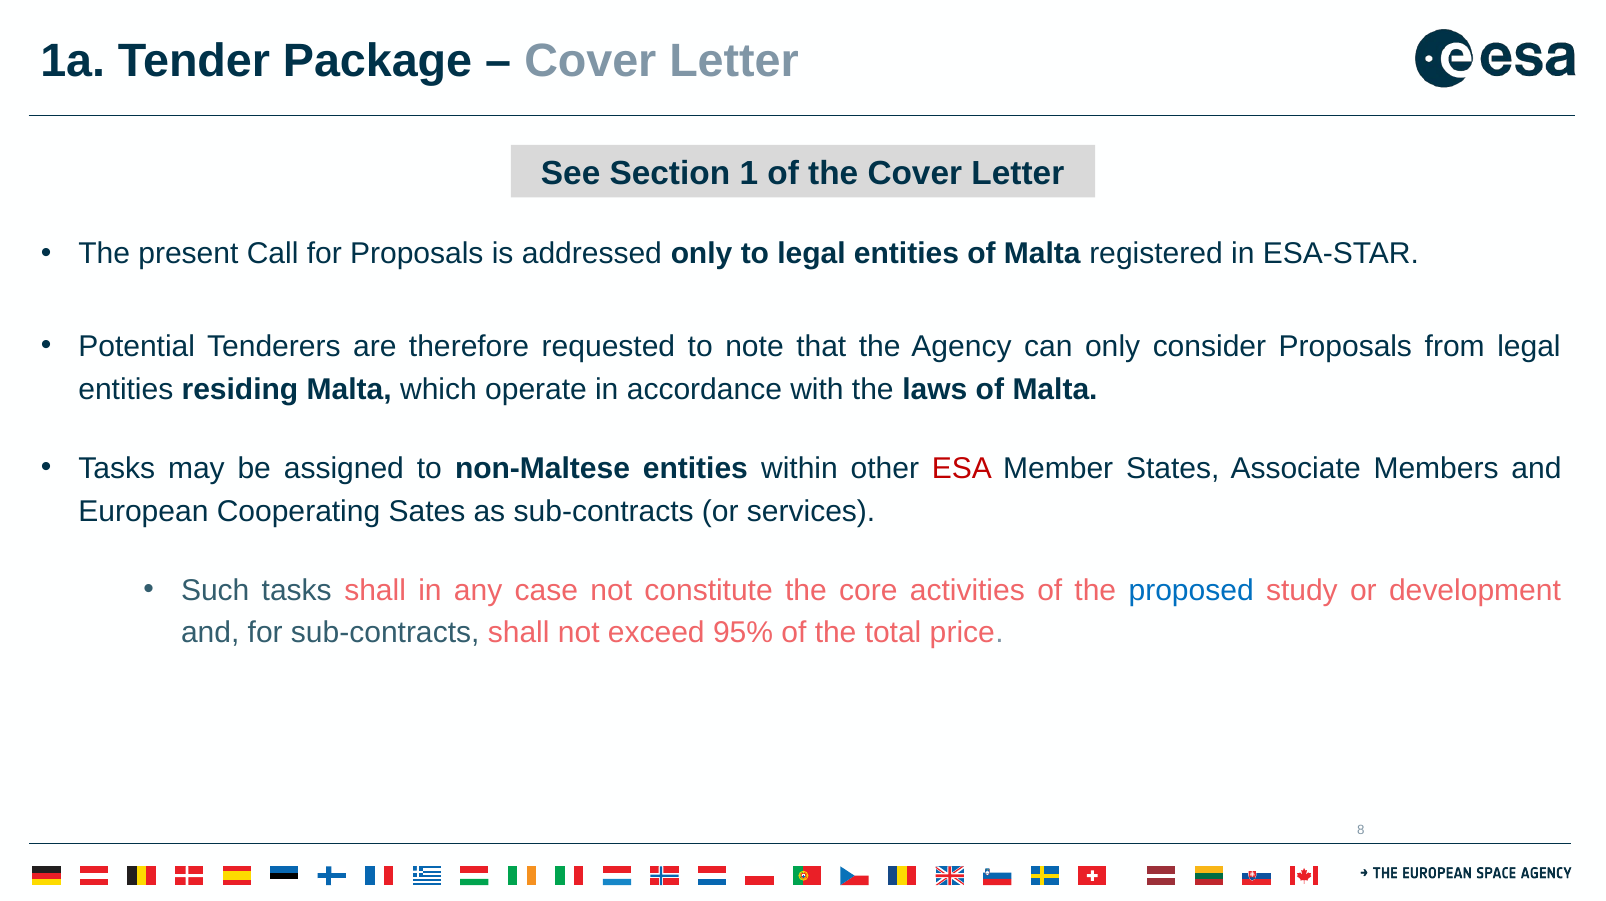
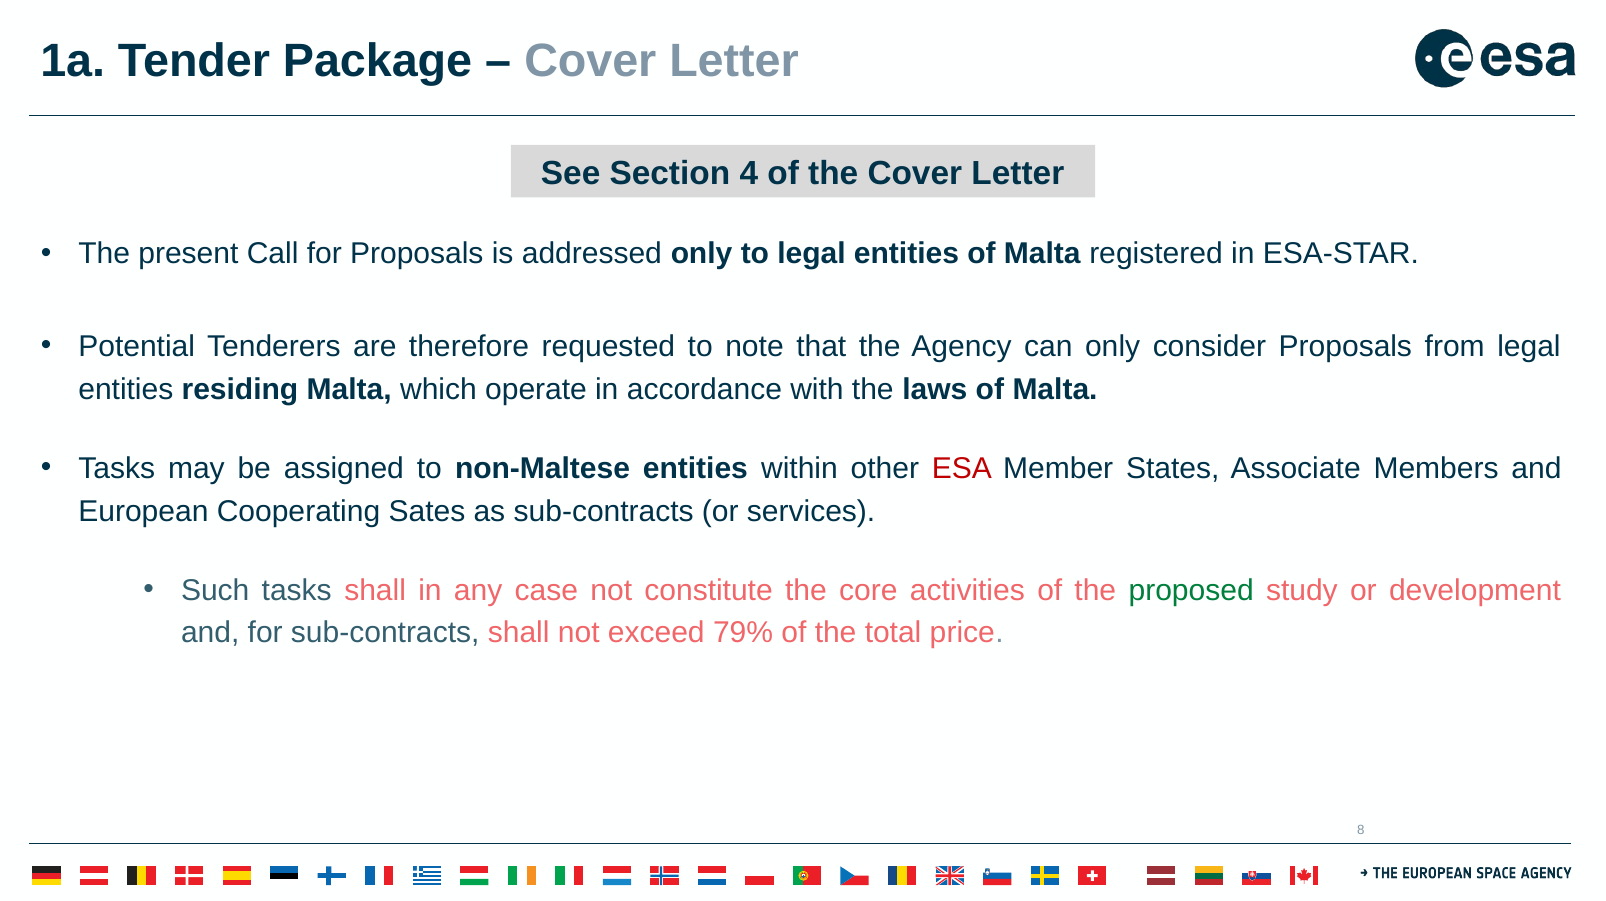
1: 1 -> 4 (749, 174)
proposed colour: blue -> green (1191, 590)
95%: 95% -> 79% (743, 633)
